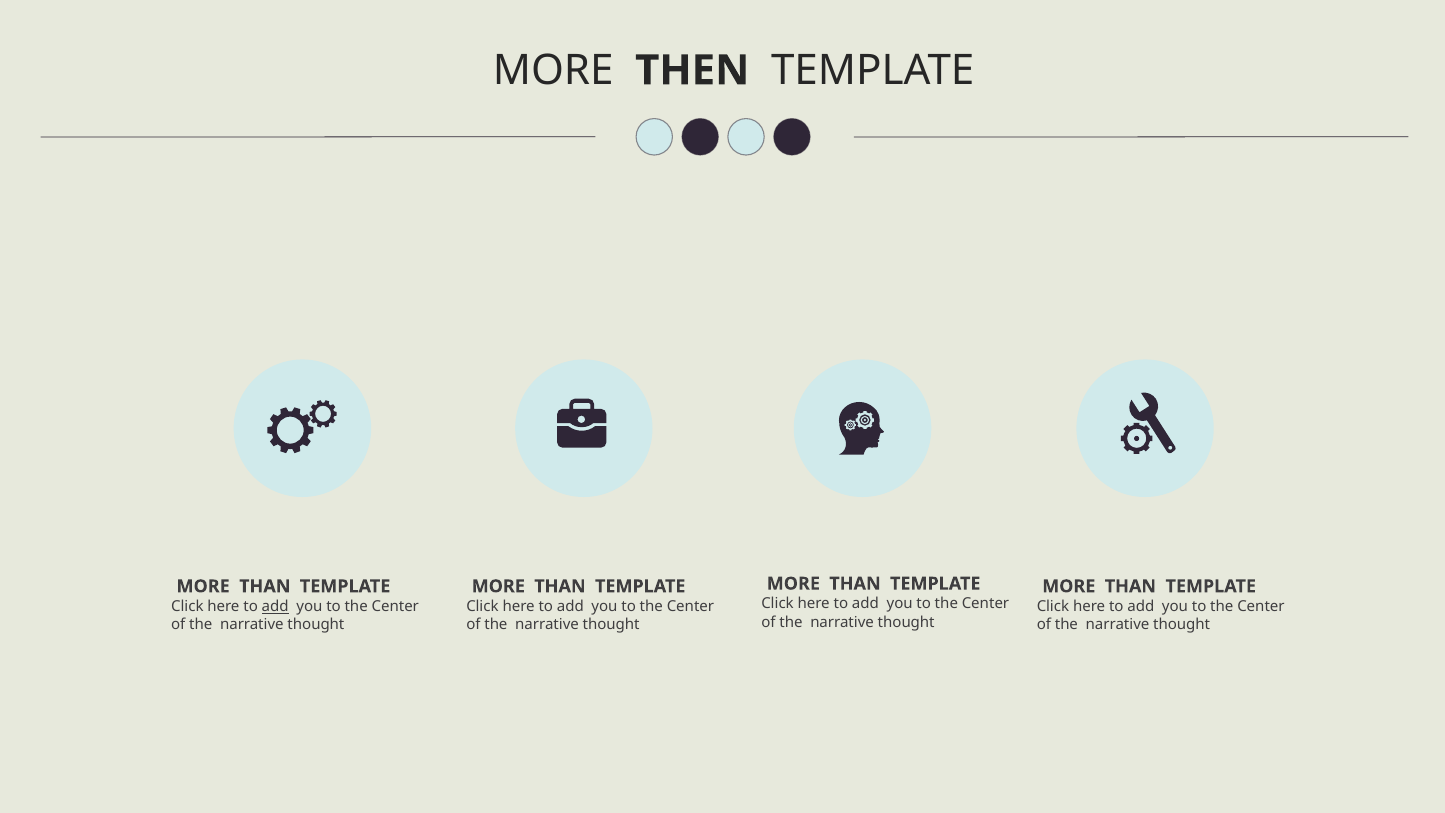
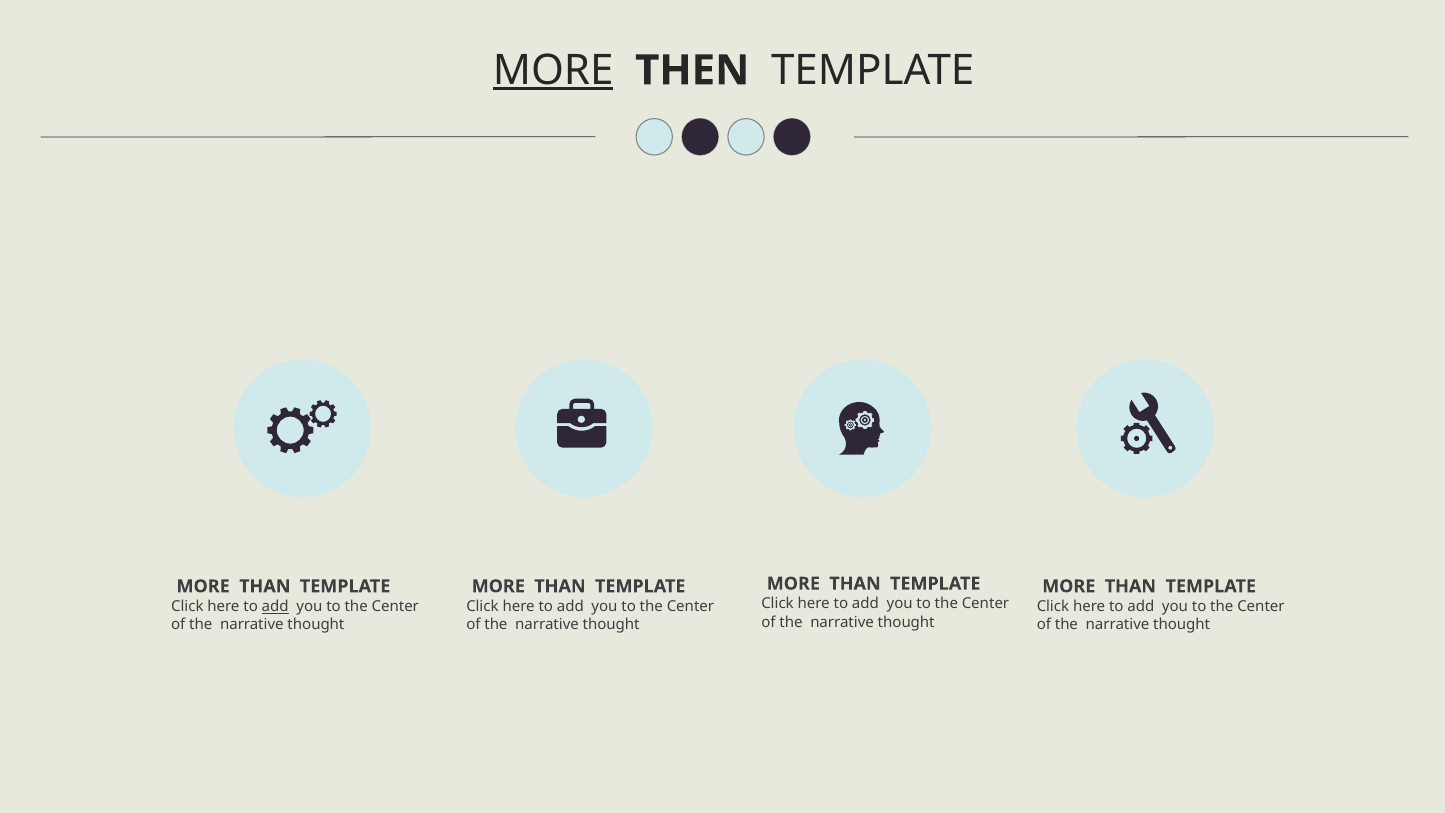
MORE underline: none -> present (553, 70)
